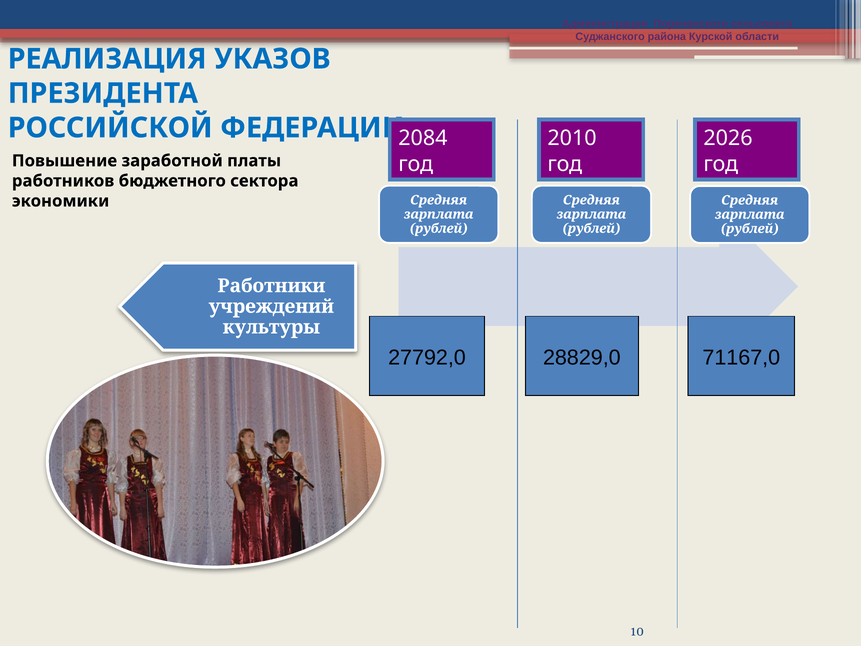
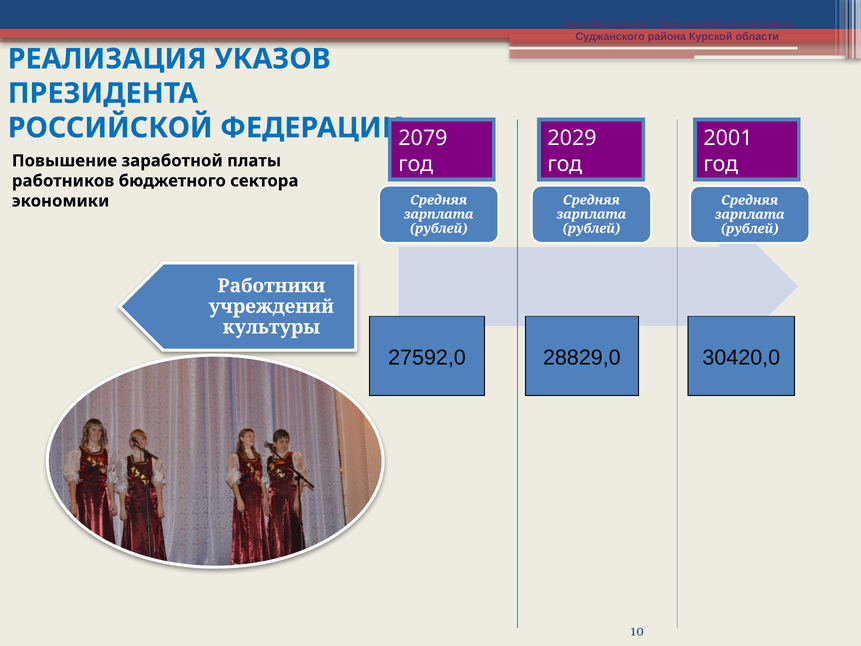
2084: 2084 -> 2079 (423, 138)
2010: 2010 -> 2029 (572, 138)
2026: 2026 -> 2001 (728, 138)
27792,0: 27792,0 -> 27592,0 (427, 357)
71167,0: 71167,0 -> 30420,0 (741, 357)
